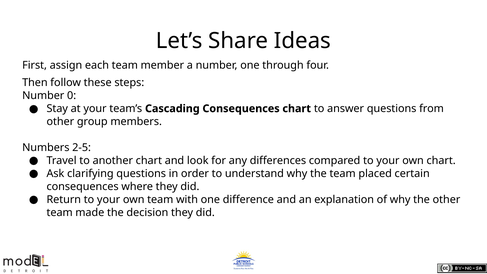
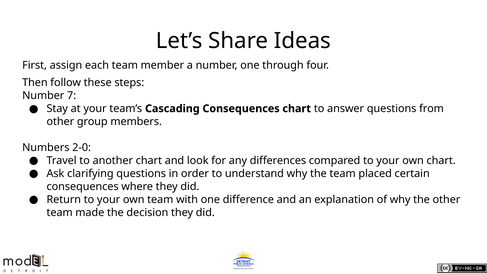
0: 0 -> 7 (72, 96)
2-5: 2-5 -> 2-0 (82, 148)
